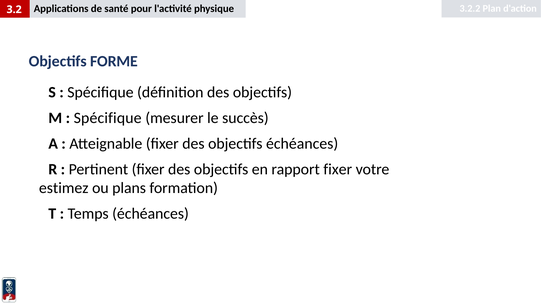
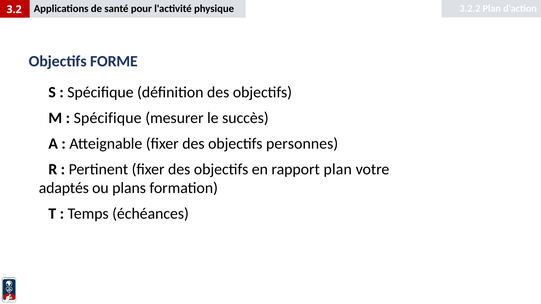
objectifs échéances: échéances -> personnes (302, 144)
rapport fixer: fixer -> plan (338, 169)
estimez: estimez -> adaptés (64, 188)
